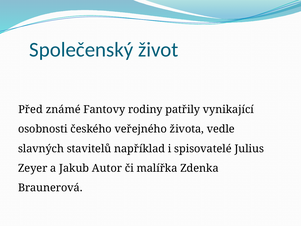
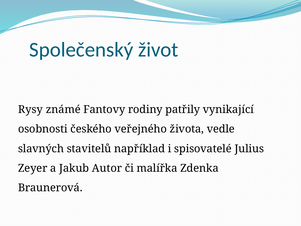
Před: Před -> Rysy (31, 109)
